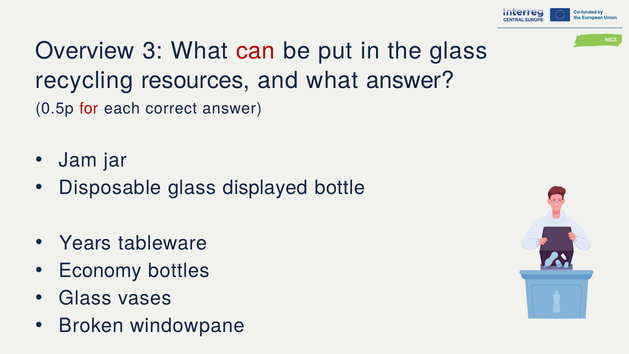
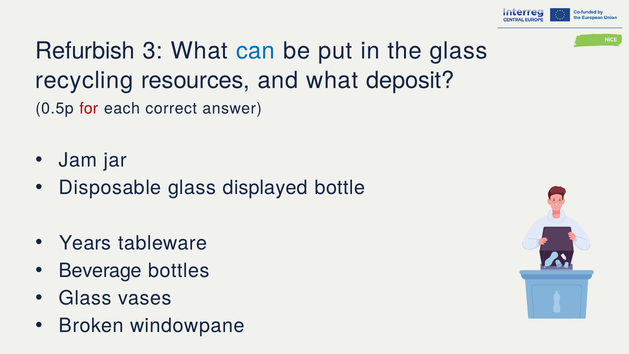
Overview: Overview -> Refurbish (85, 51)
can colour: red -> blue (256, 51)
what answer: answer -> deposit (410, 80)
Economy: Economy -> Beverage (100, 270)
